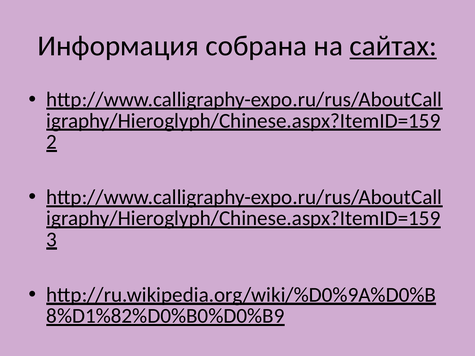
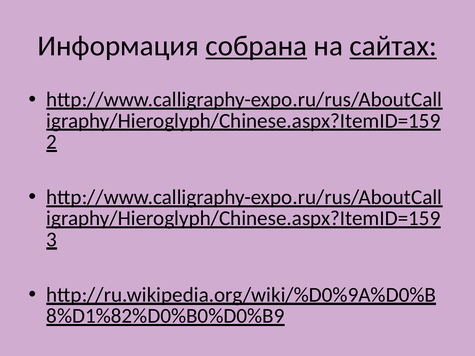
собрана underline: none -> present (256, 46)
